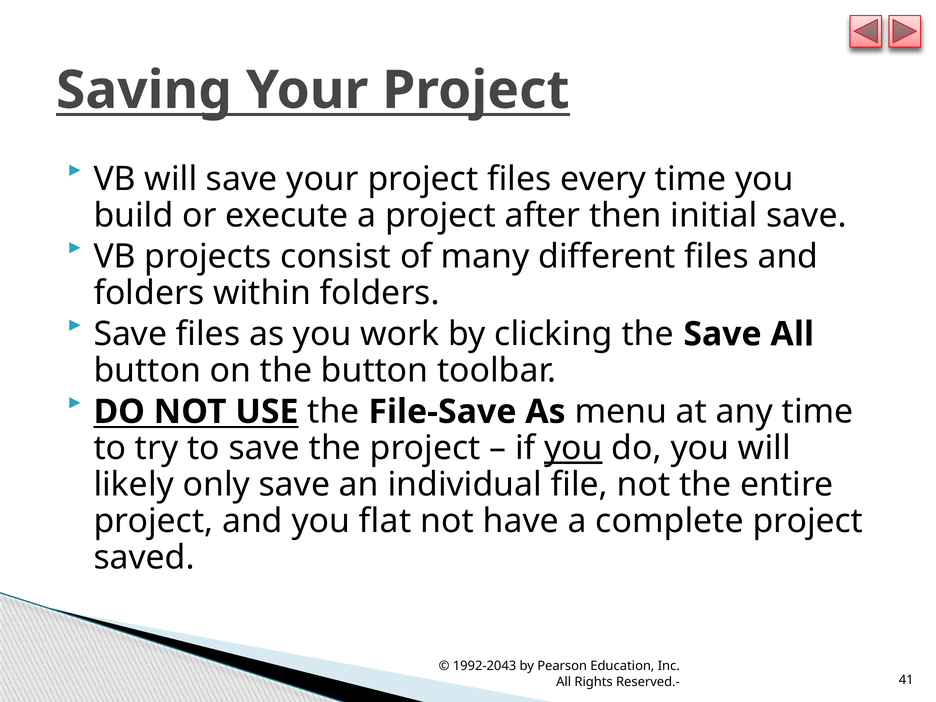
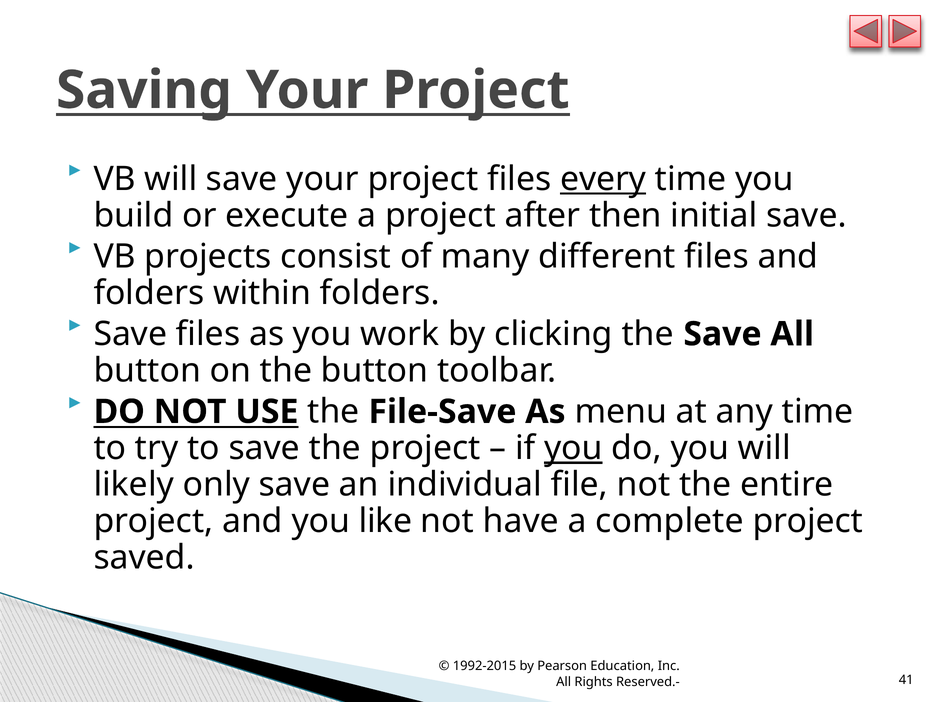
every underline: none -> present (603, 179)
flat: flat -> like (385, 521)
1992-2043: 1992-2043 -> 1992-2015 (485, 666)
